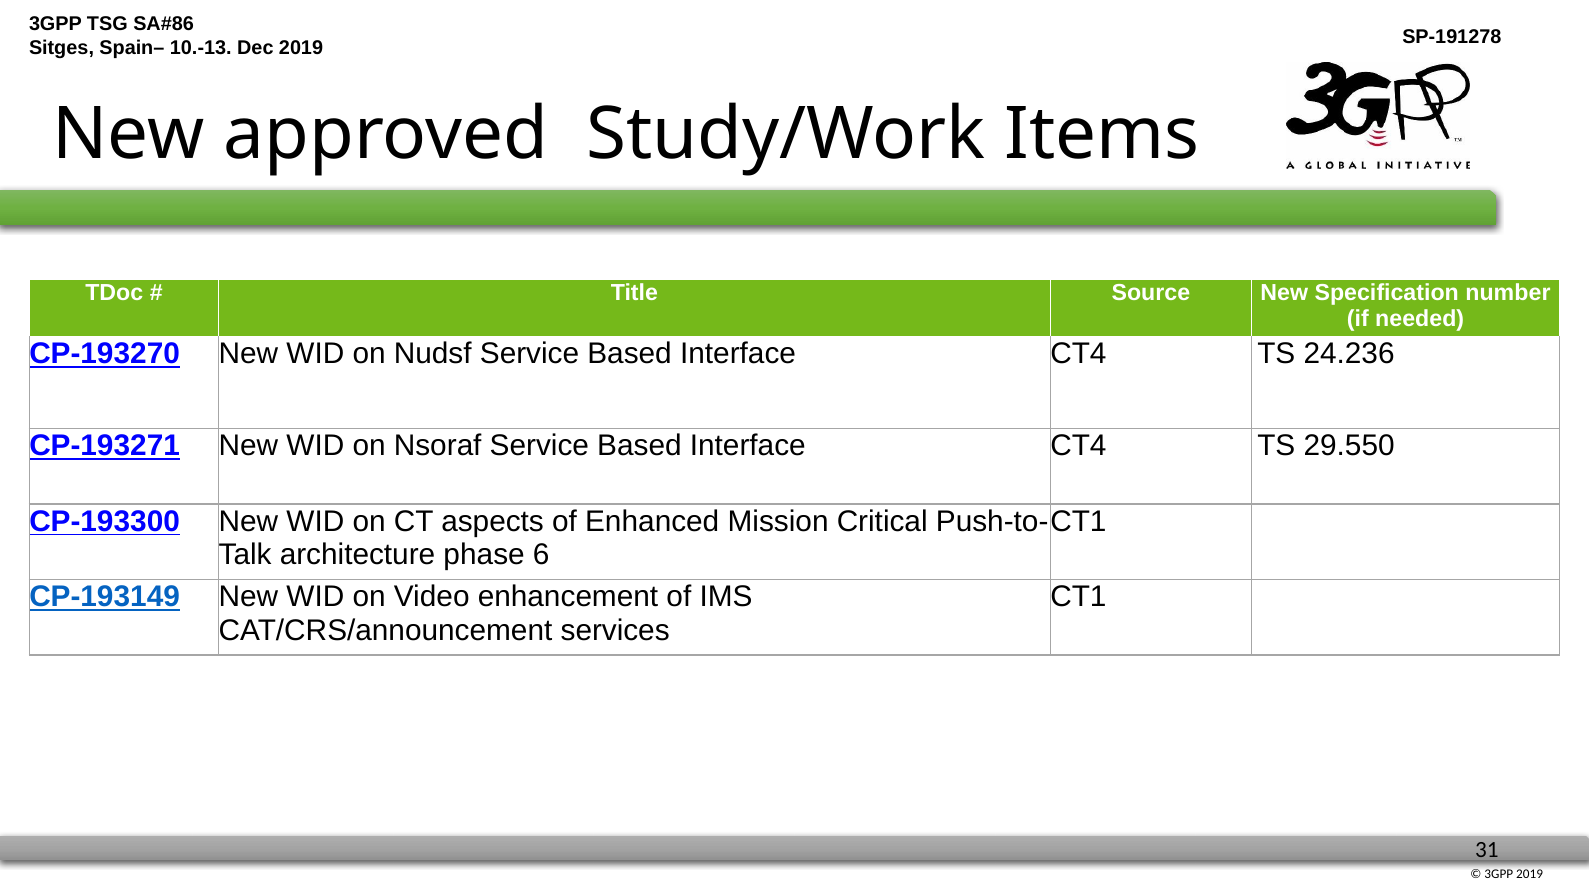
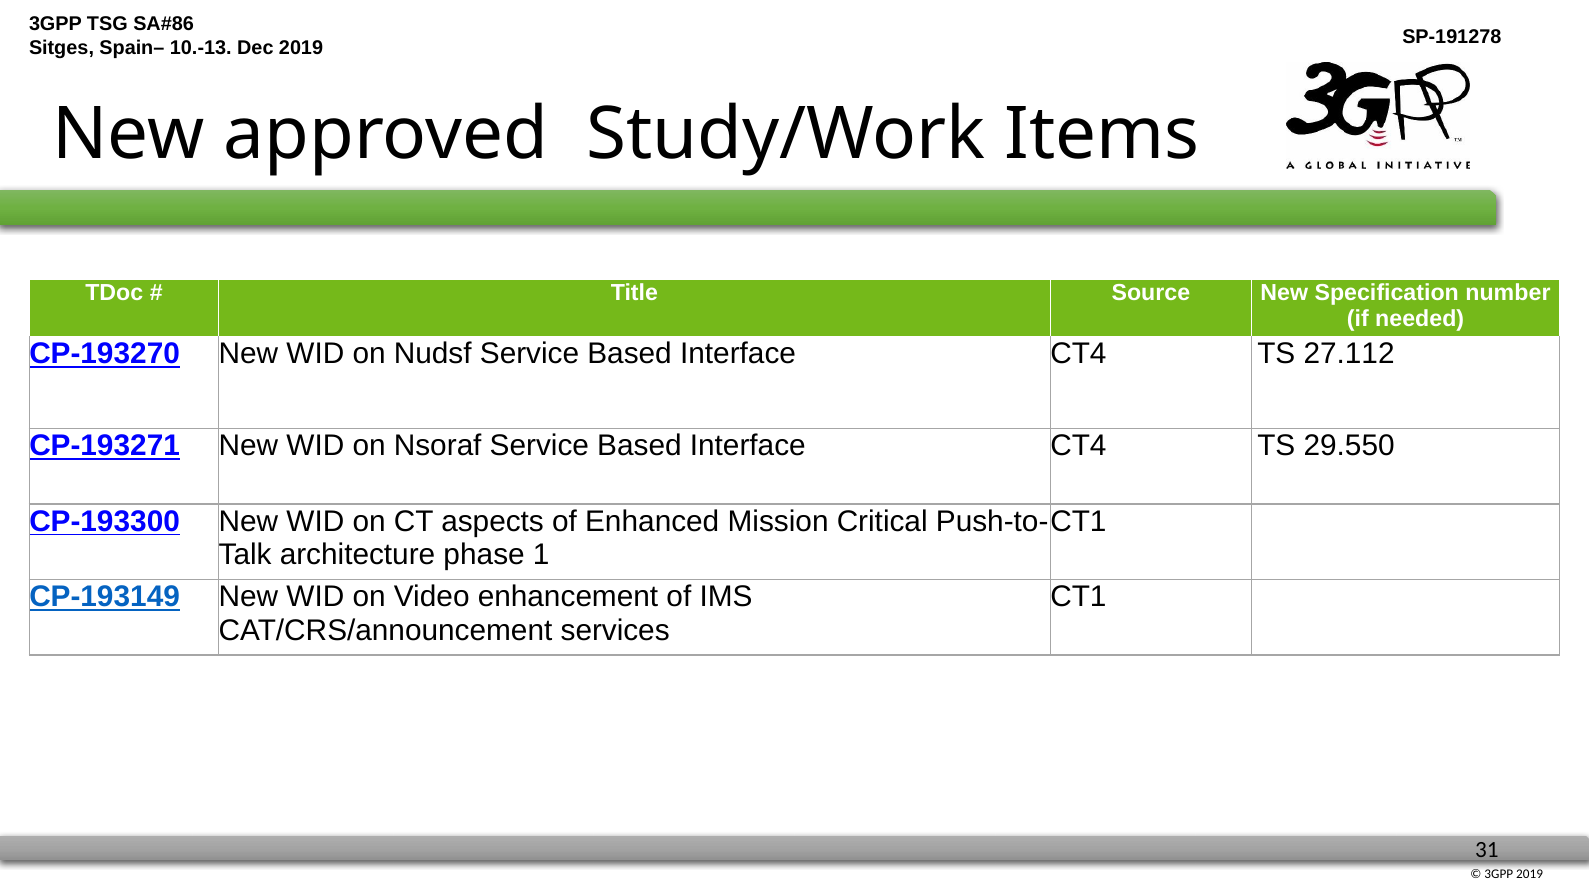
24.236: 24.236 -> 27.112 (1349, 354)
6: 6 -> 1 (541, 555)
